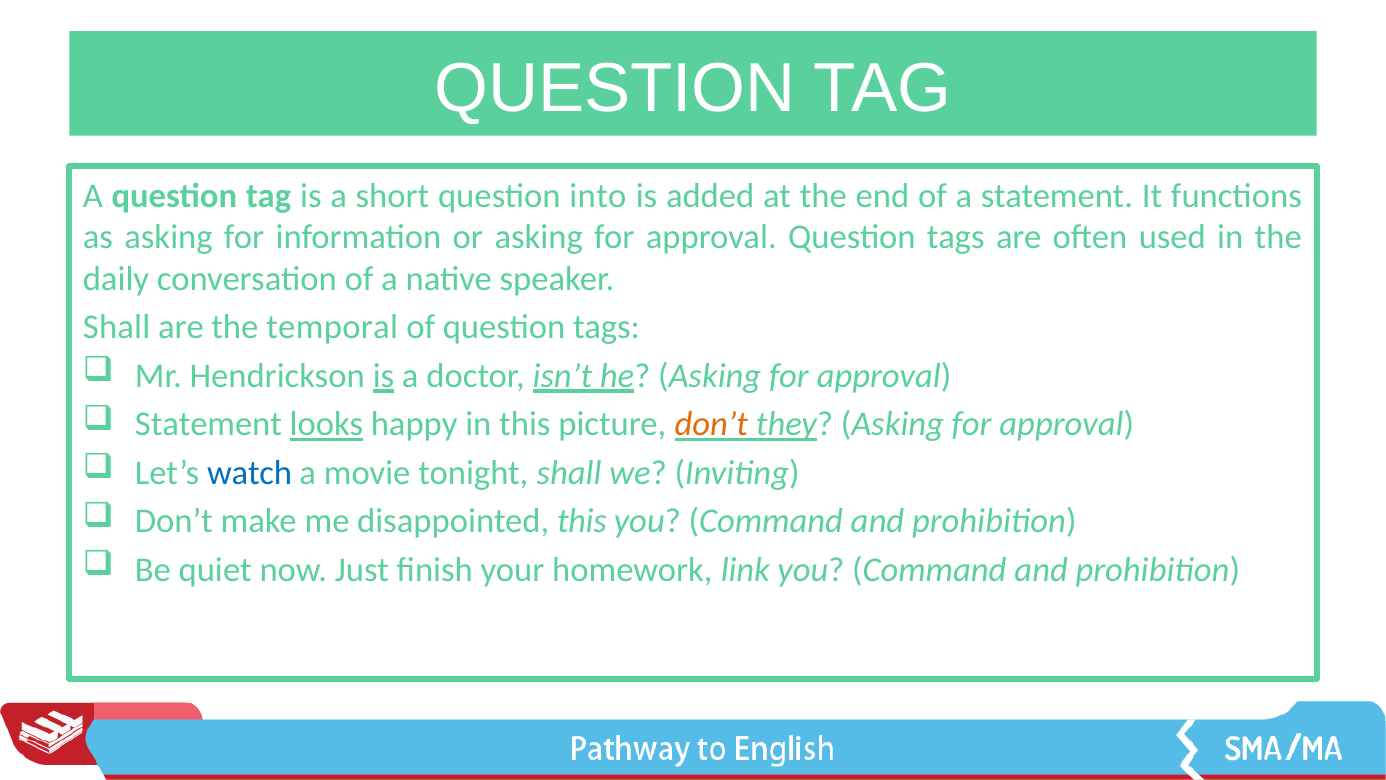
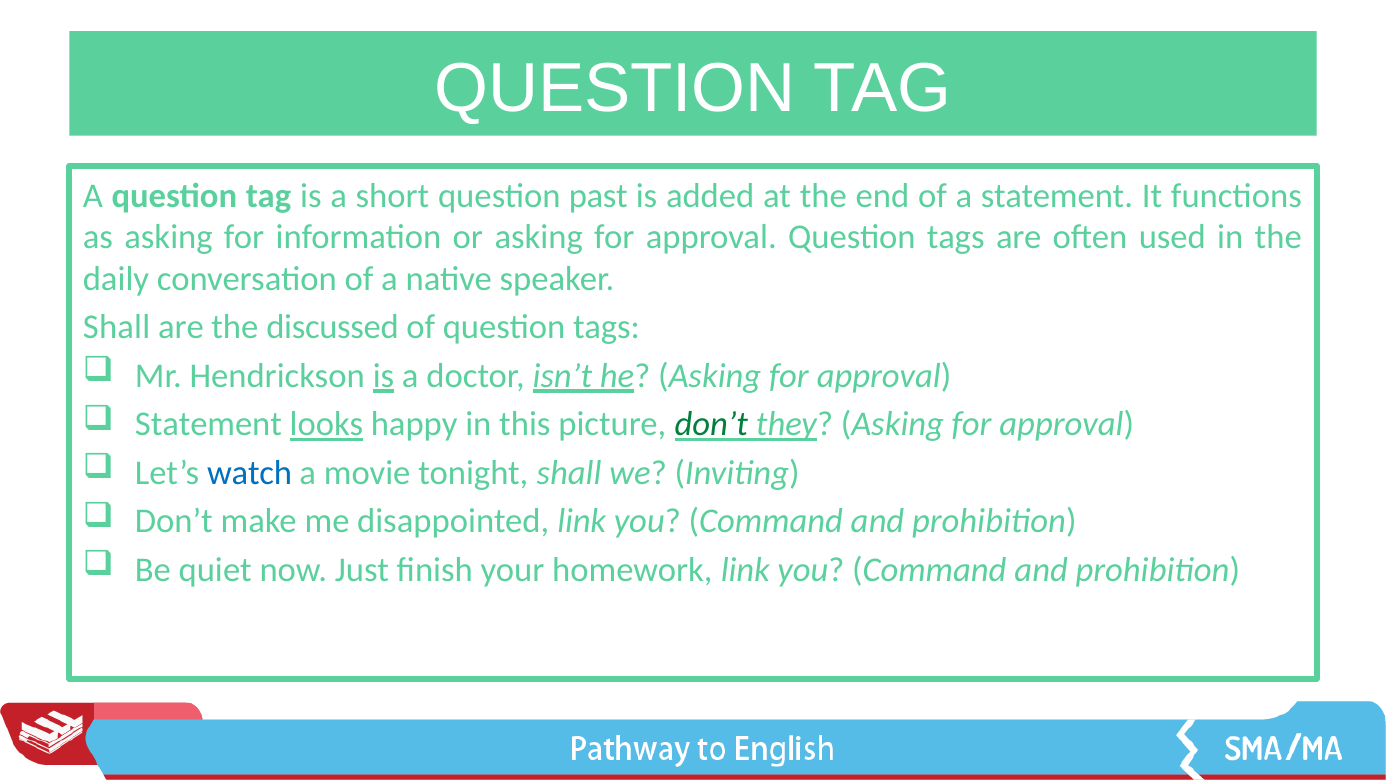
into: into -> past (598, 196)
temporal: temporal -> discussed (333, 327)
don’t colour: orange -> green (711, 424)
disappointed this: this -> link (582, 521)
